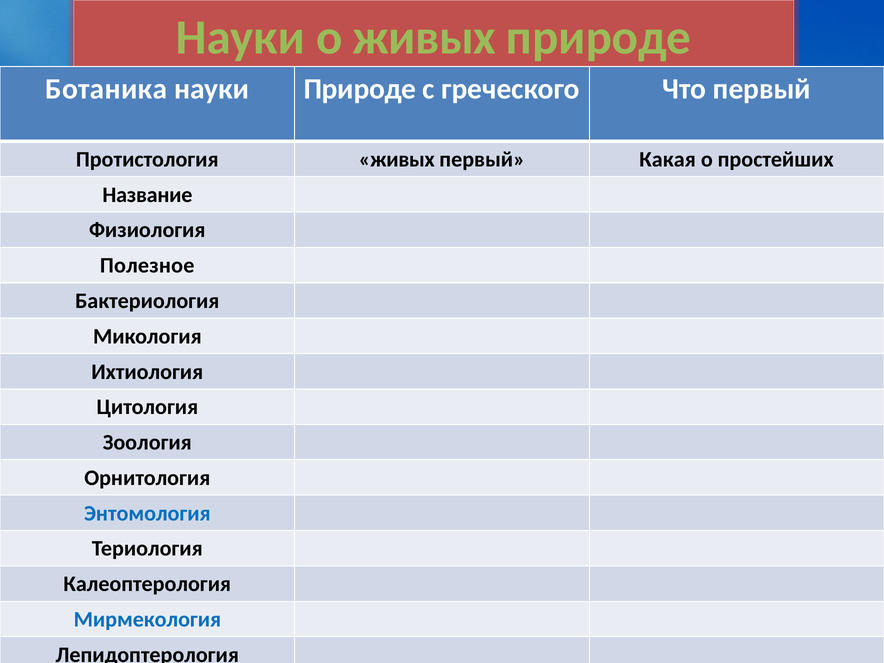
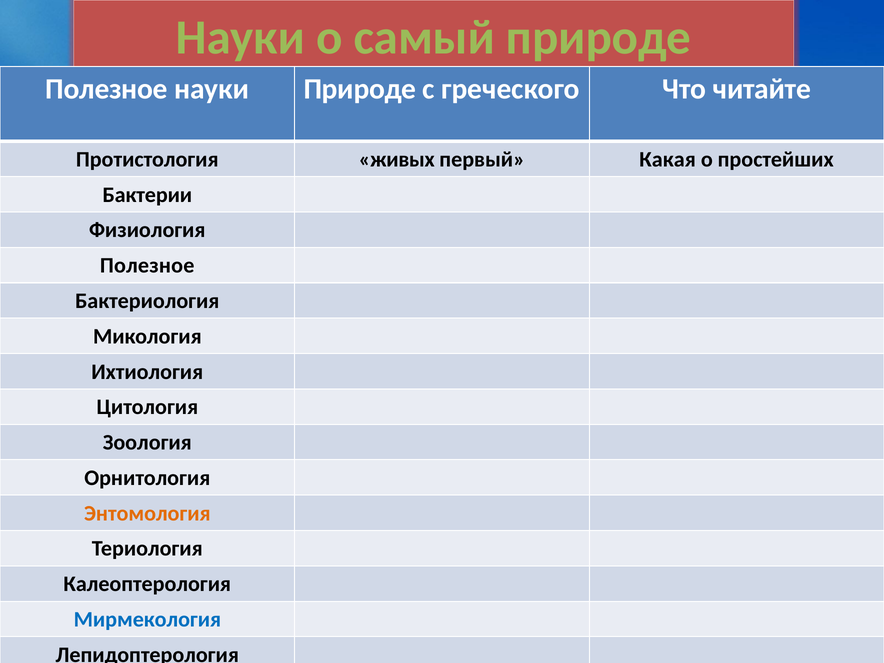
о живых: живых -> самый (424, 37)
Ботаника: Ботаника -> Полезное (107, 89)
Что первый: первый -> читайте (762, 89)
Название: Название -> Бактерии (147, 195)
Энтомология colour: blue -> orange (147, 513)
